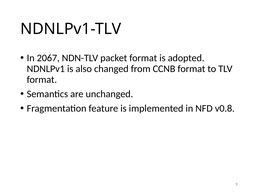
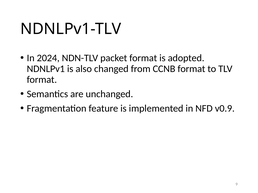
2067: 2067 -> 2024 (48, 58)
v0.8: v0.8 -> v0.9 (225, 109)
